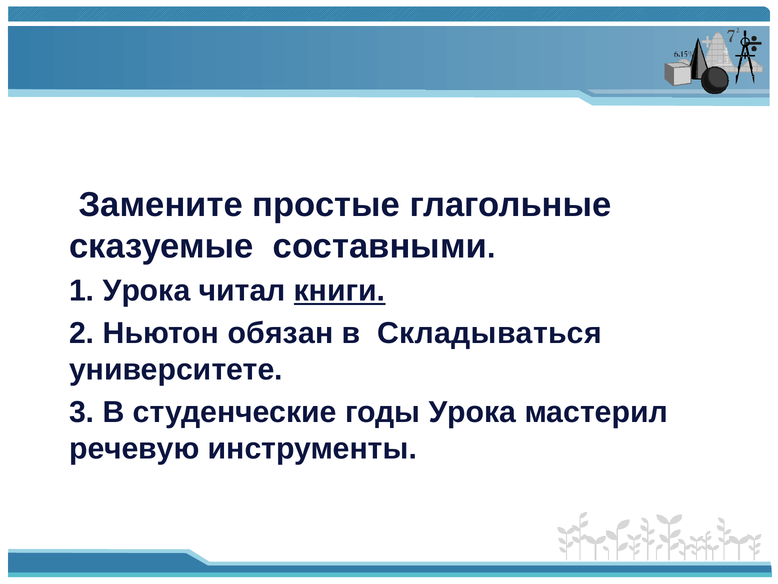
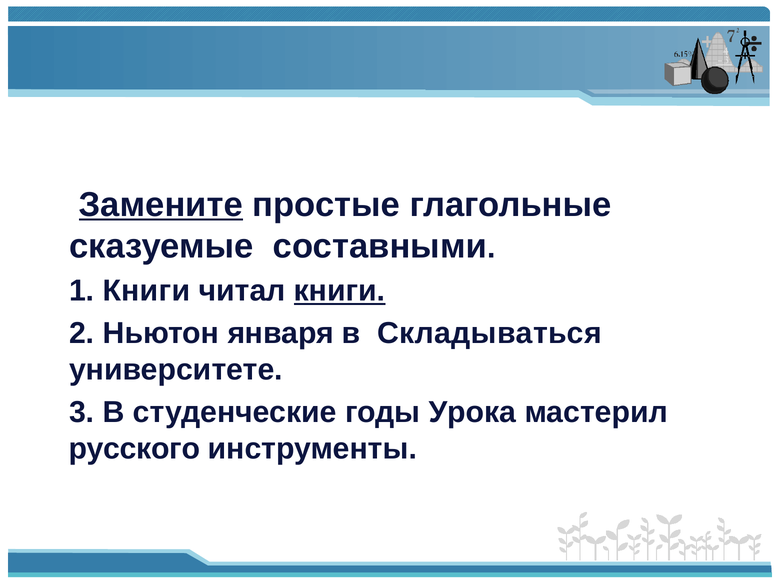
Замените underline: none -> present (161, 205)
1 Урока: Урока -> Книги (146, 291)
обязан: обязан -> января (281, 333)
речевую: речевую -> русского (134, 448)
